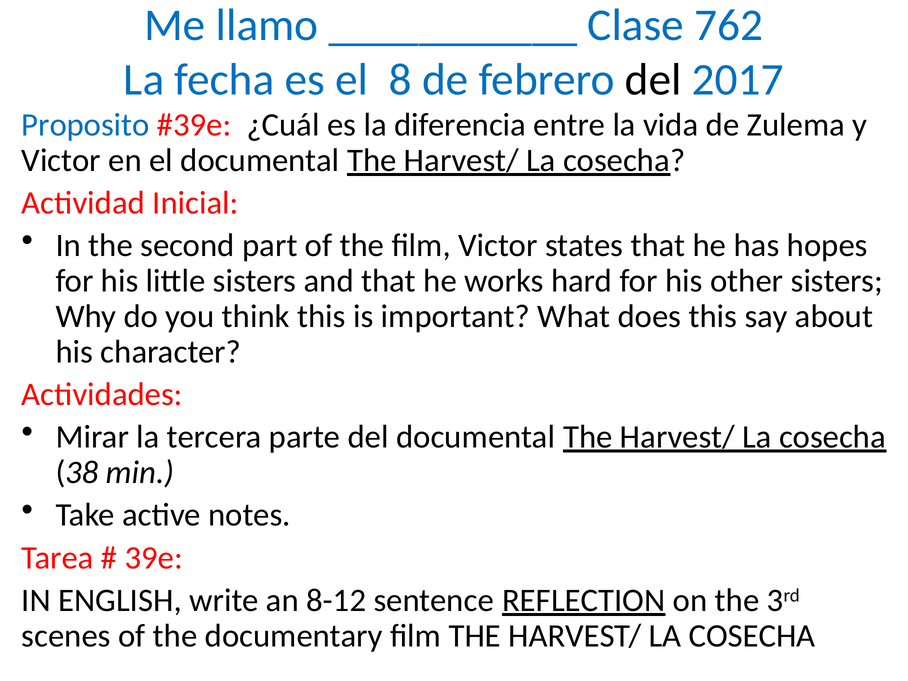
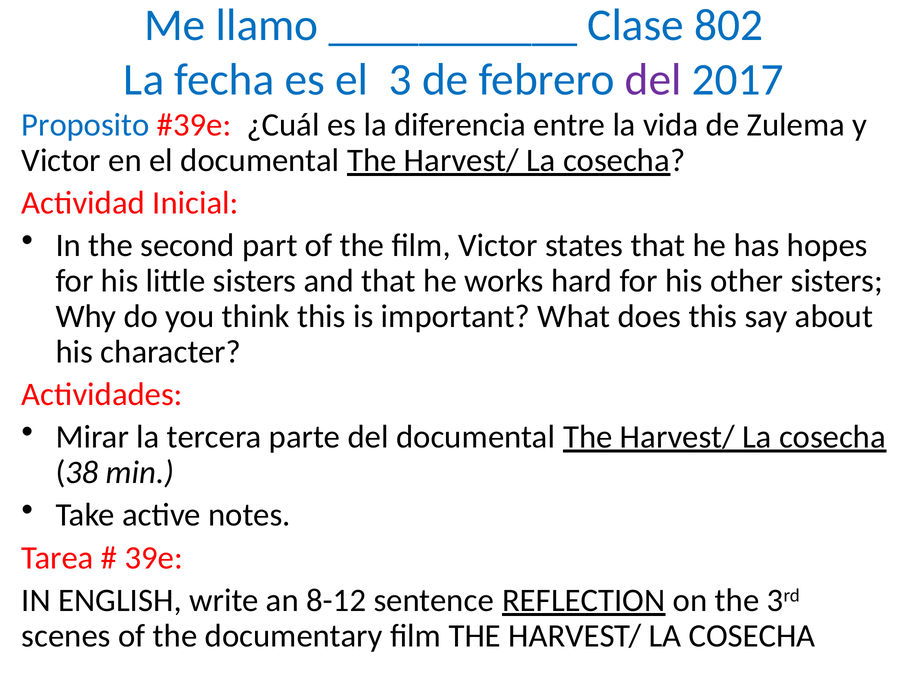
762: 762 -> 802 (729, 25)
8: 8 -> 3 (400, 80)
del colour: black -> purple (653, 80)
